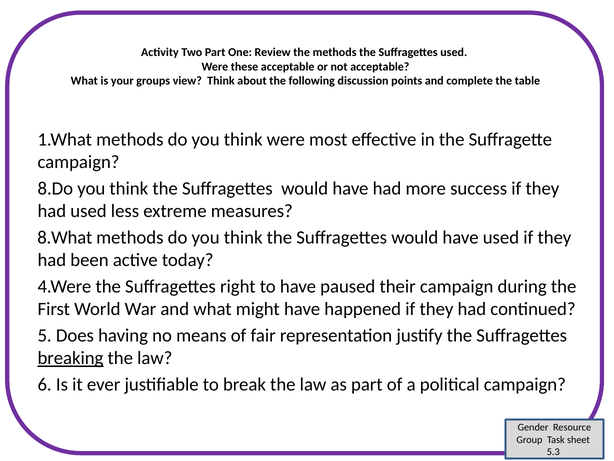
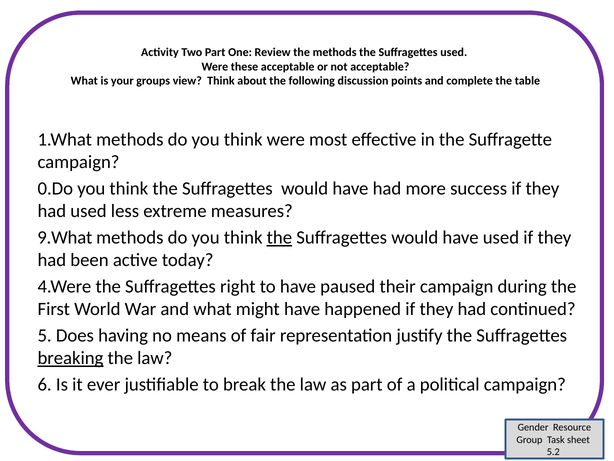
8.Do: 8.Do -> 0.Do (55, 188)
8.What: 8.What -> 9.What (65, 237)
the underline: none -> present (279, 237)
5.3: 5.3 -> 5.2 (553, 451)
